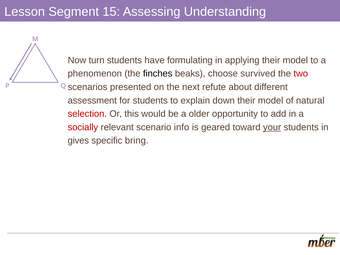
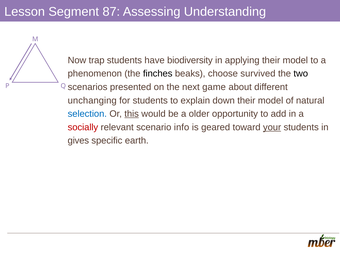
15: 15 -> 87 (111, 12)
turn: turn -> trap (97, 60)
formulating: formulating -> biodiversity (190, 60)
two colour: red -> black (301, 74)
refute: refute -> game (214, 87)
assessment: assessment -> unchanging (92, 100)
selection colour: red -> blue (87, 114)
this underline: none -> present (132, 114)
bring: bring -> earth (137, 141)
